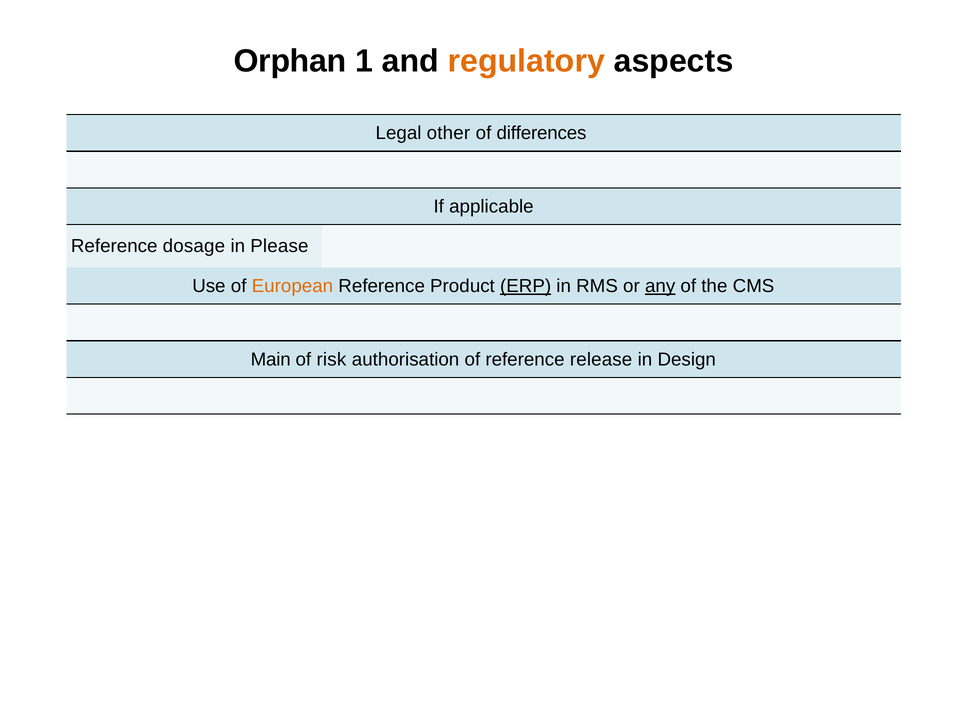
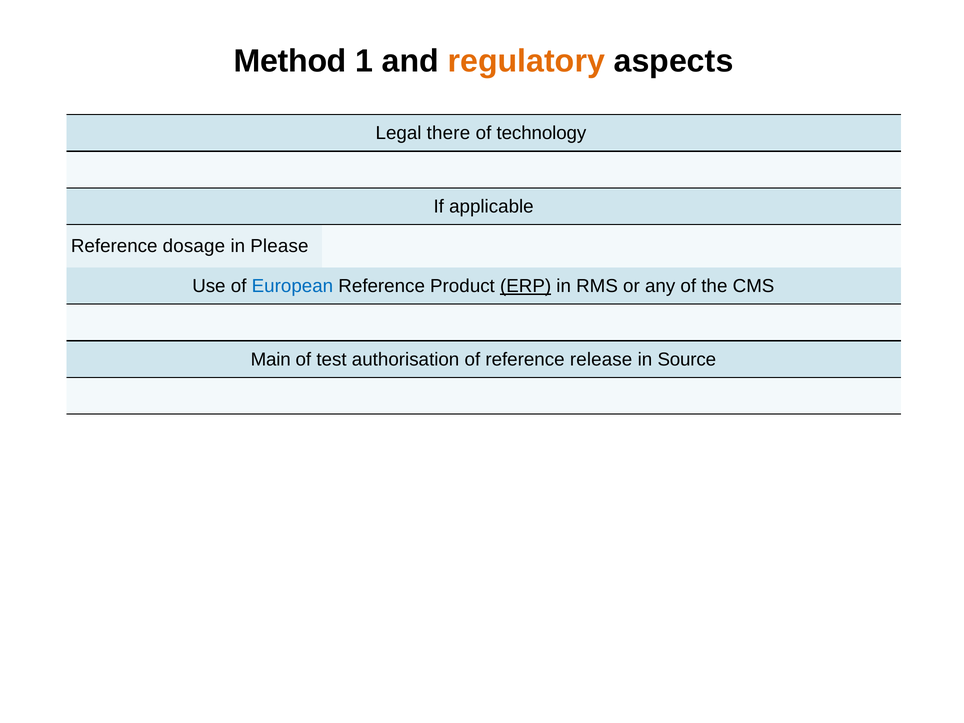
Orphan: Orphan -> Method (290, 61)
other: other -> there (448, 133)
differences: differences -> technology (541, 133)
European colour: orange -> blue (292, 286)
any underline: present -> none (660, 286)
risk: risk -> test (331, 359)
Design: Design -> Source (687, 359)
